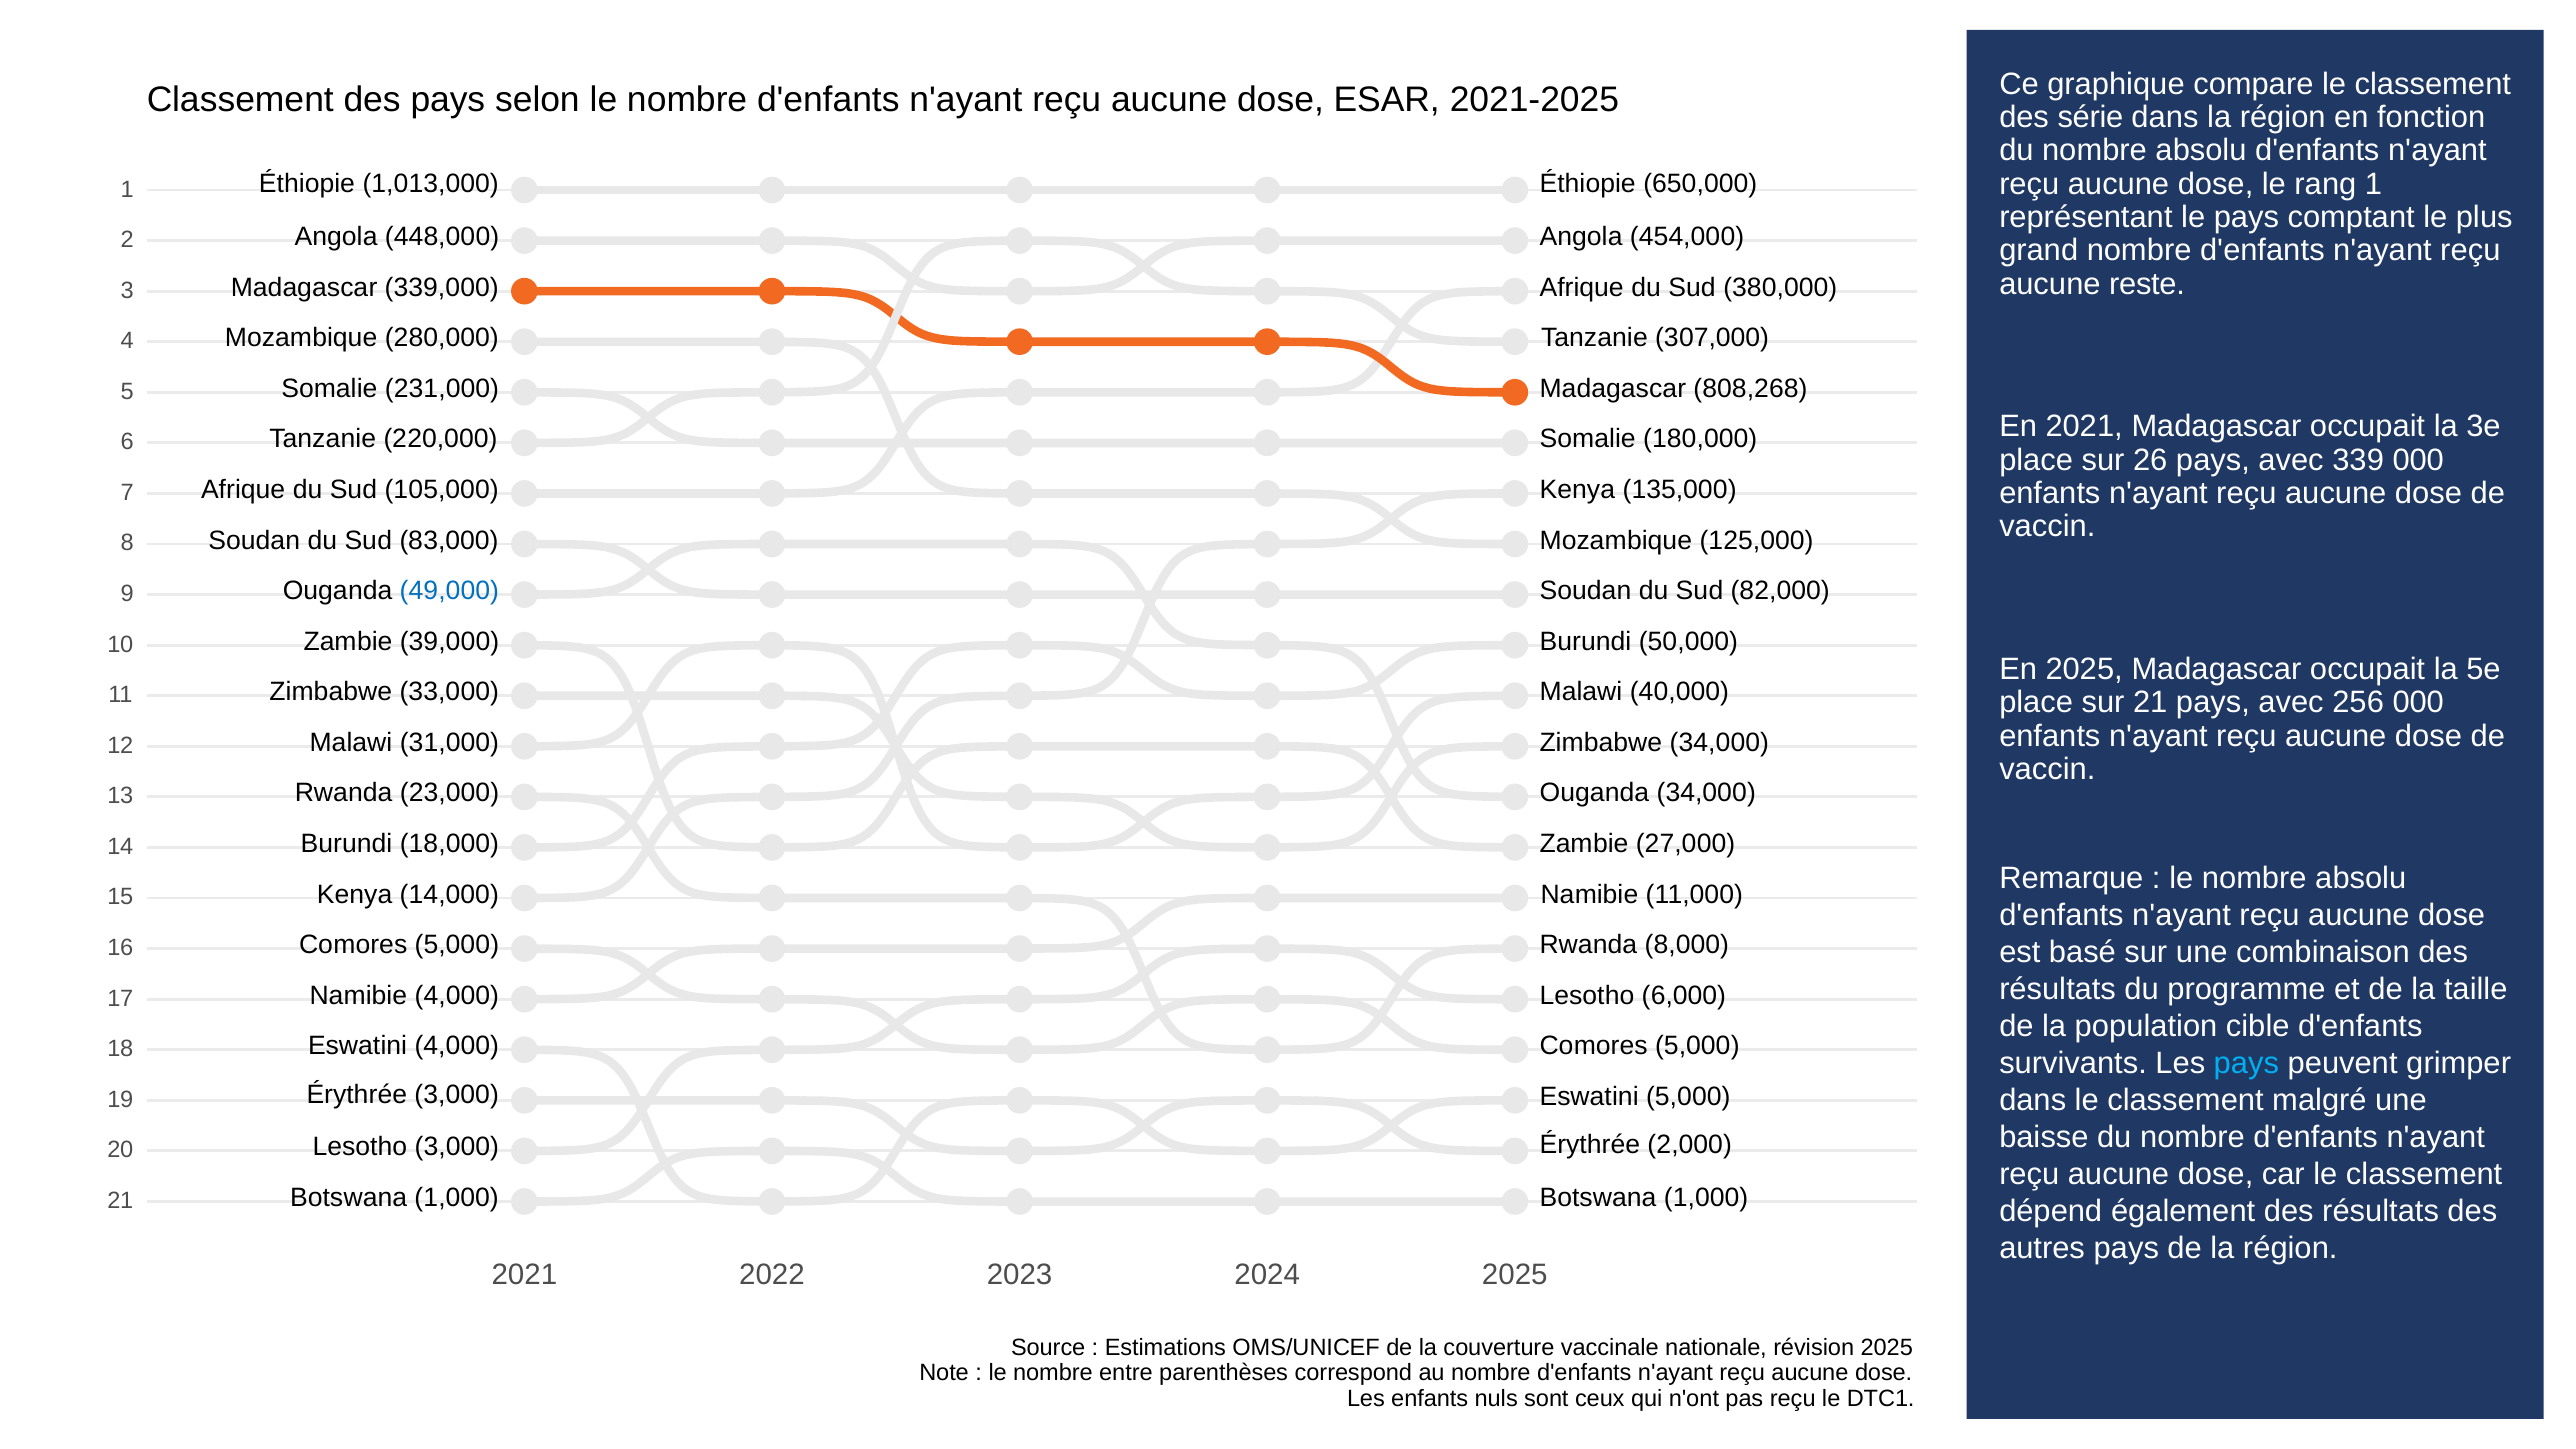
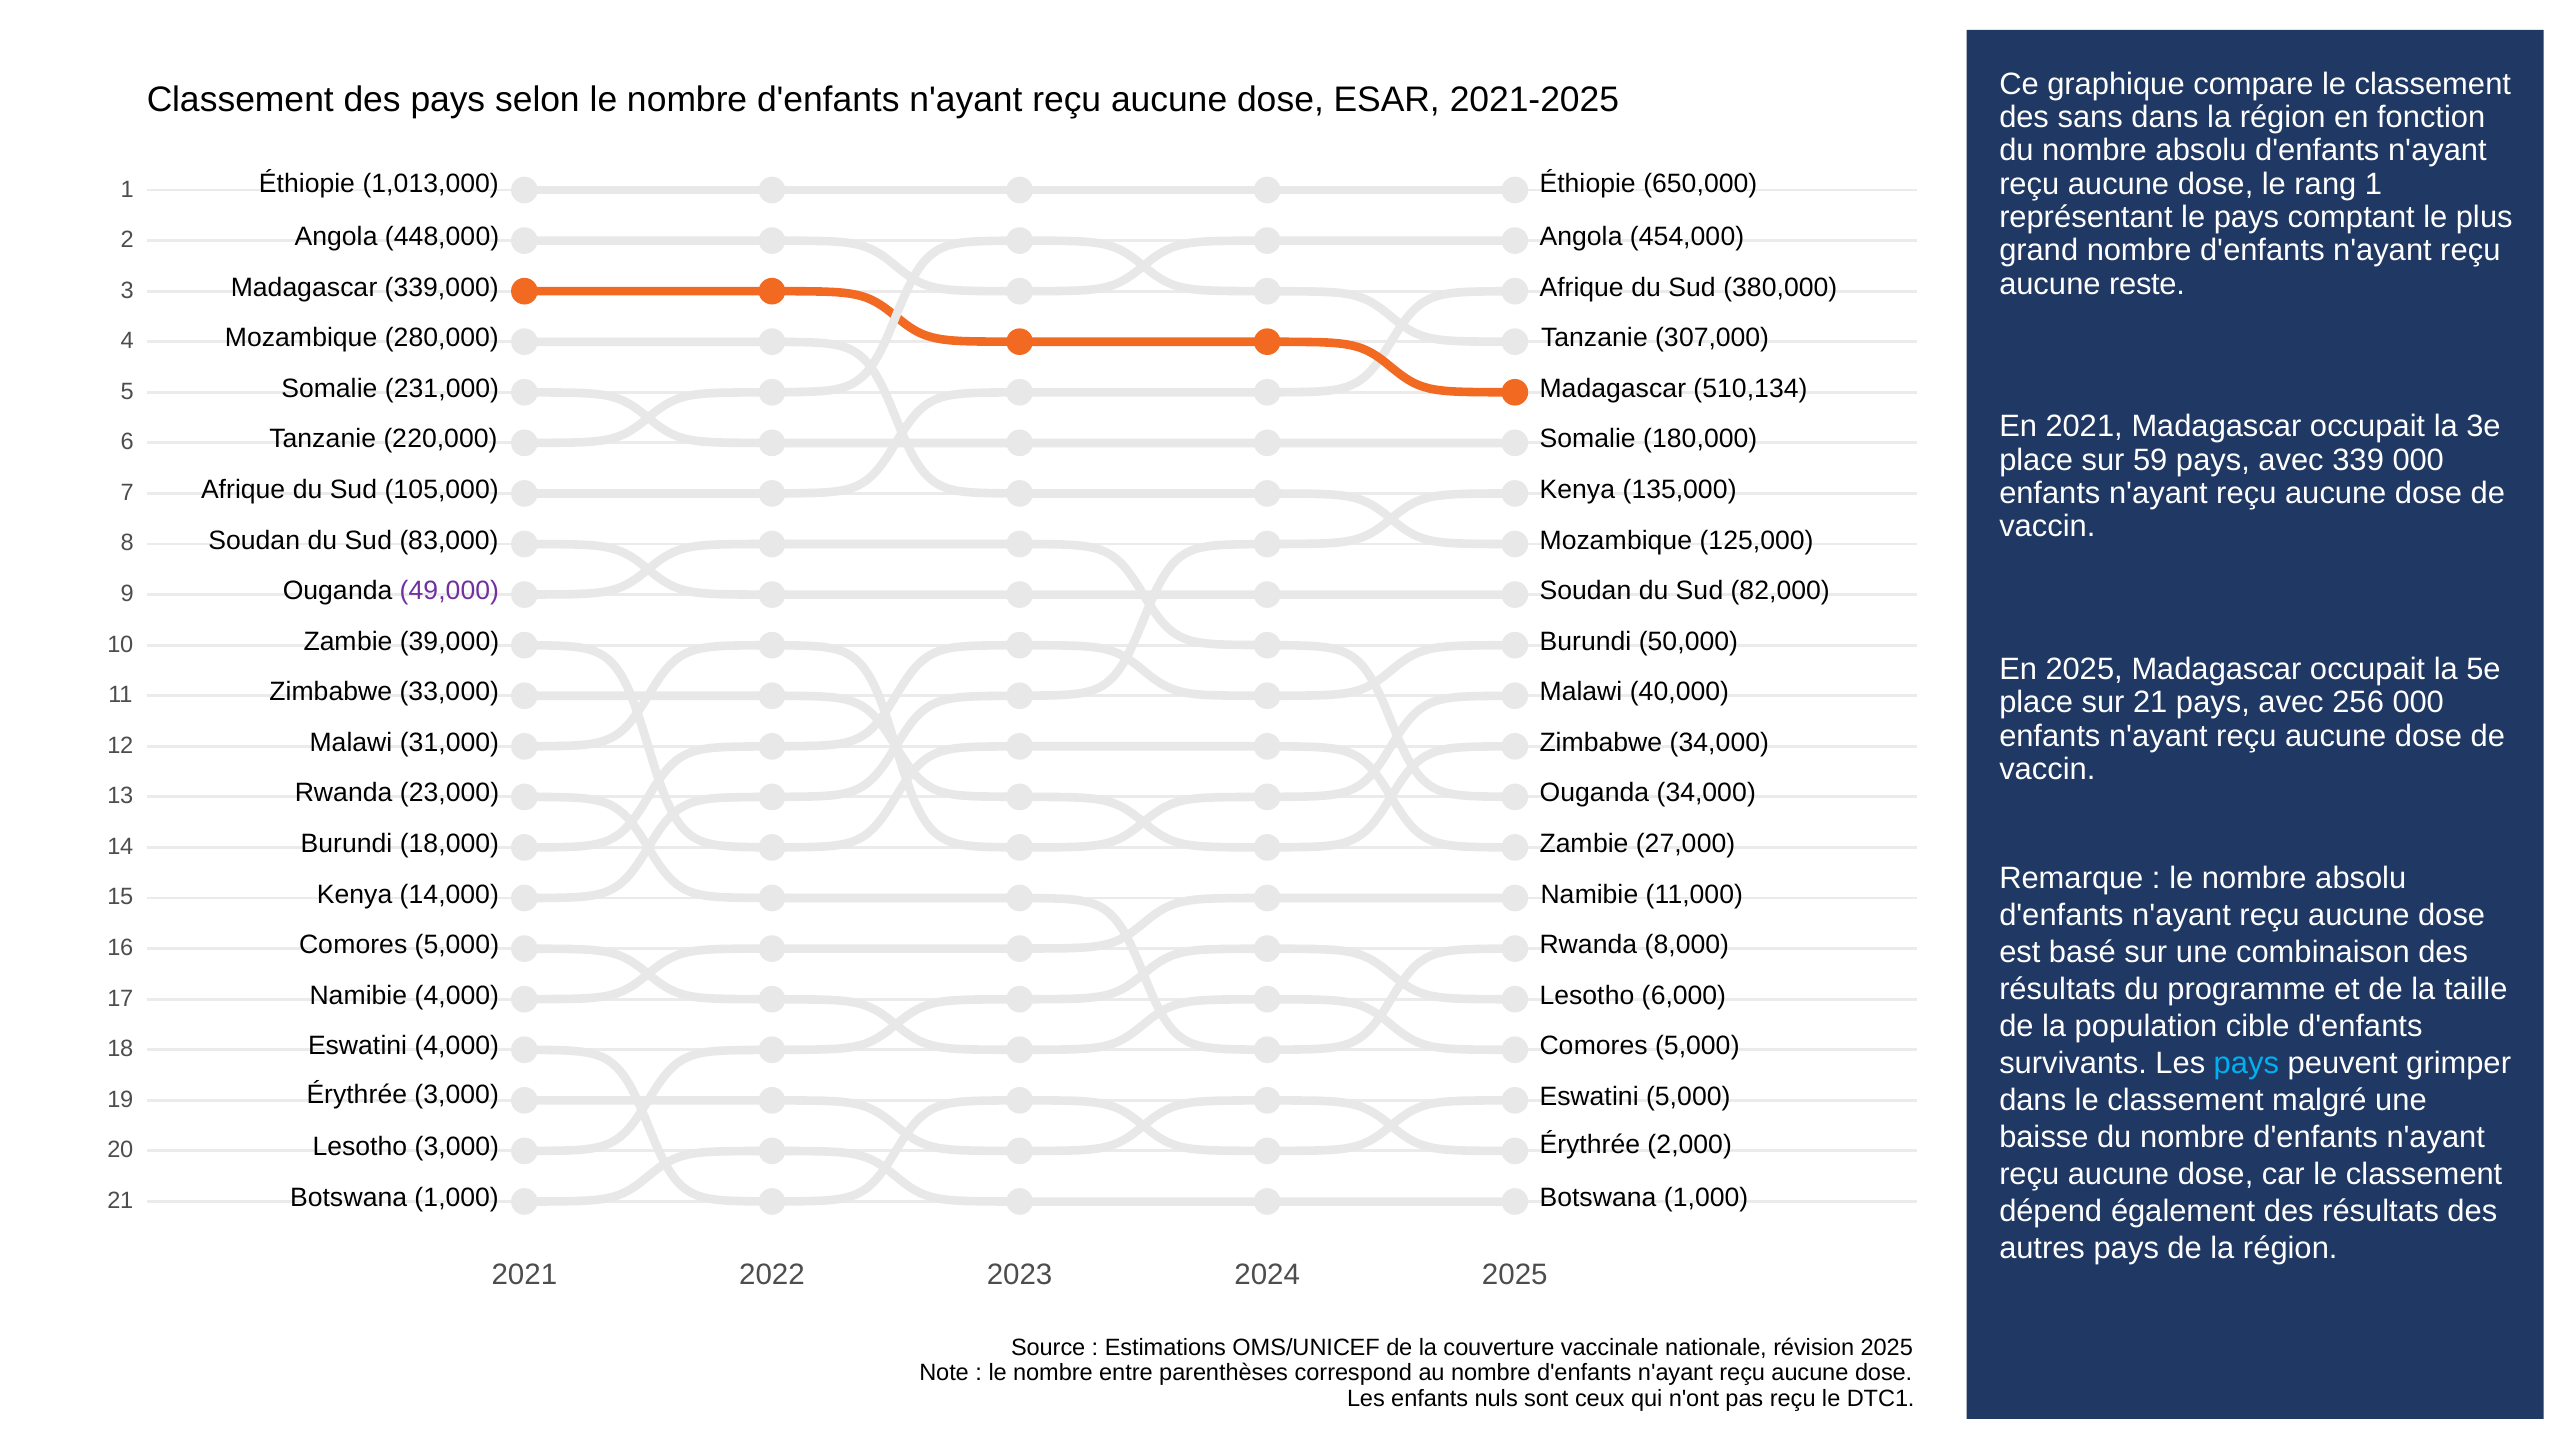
série: série -> sans (2090, 117)
808,268: 808,268 -> 510,134 (1750, 389)
26: 26 -> 59 (2150, 460)
49,000 colour: blue -> purple (449, 591)
